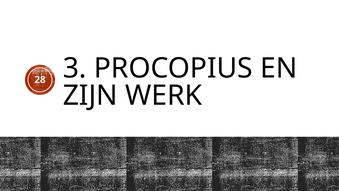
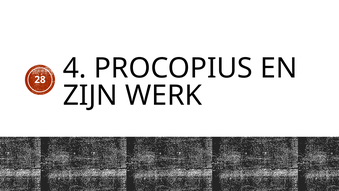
3: 3 -> 4 (75, 68)
